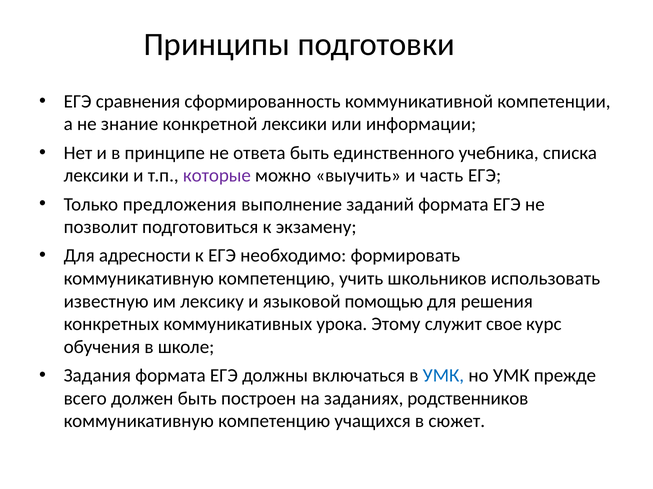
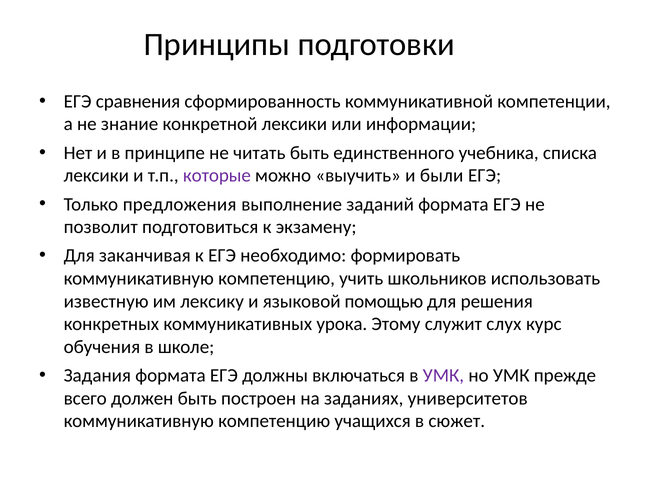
ответа: ответа -> читать (259, 153)
часть: часть -> были (442, 176)
адресности: адресности -> заканчивая (145, 256)
свое: свое -> слух (504, 325)
УМК colour: blue -> purple (443, 376)
родственников: родственников -> университетов (468, 399)
